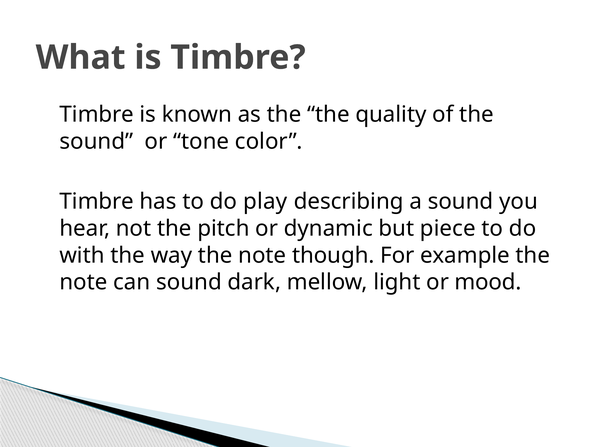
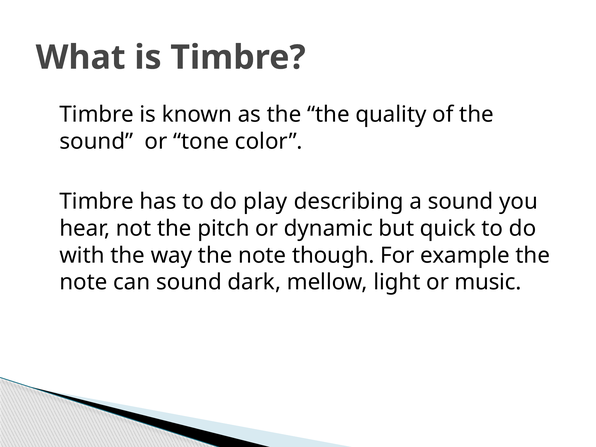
piece: piece -> quick (448, 228)
mood: mood -> music (488, 282)
